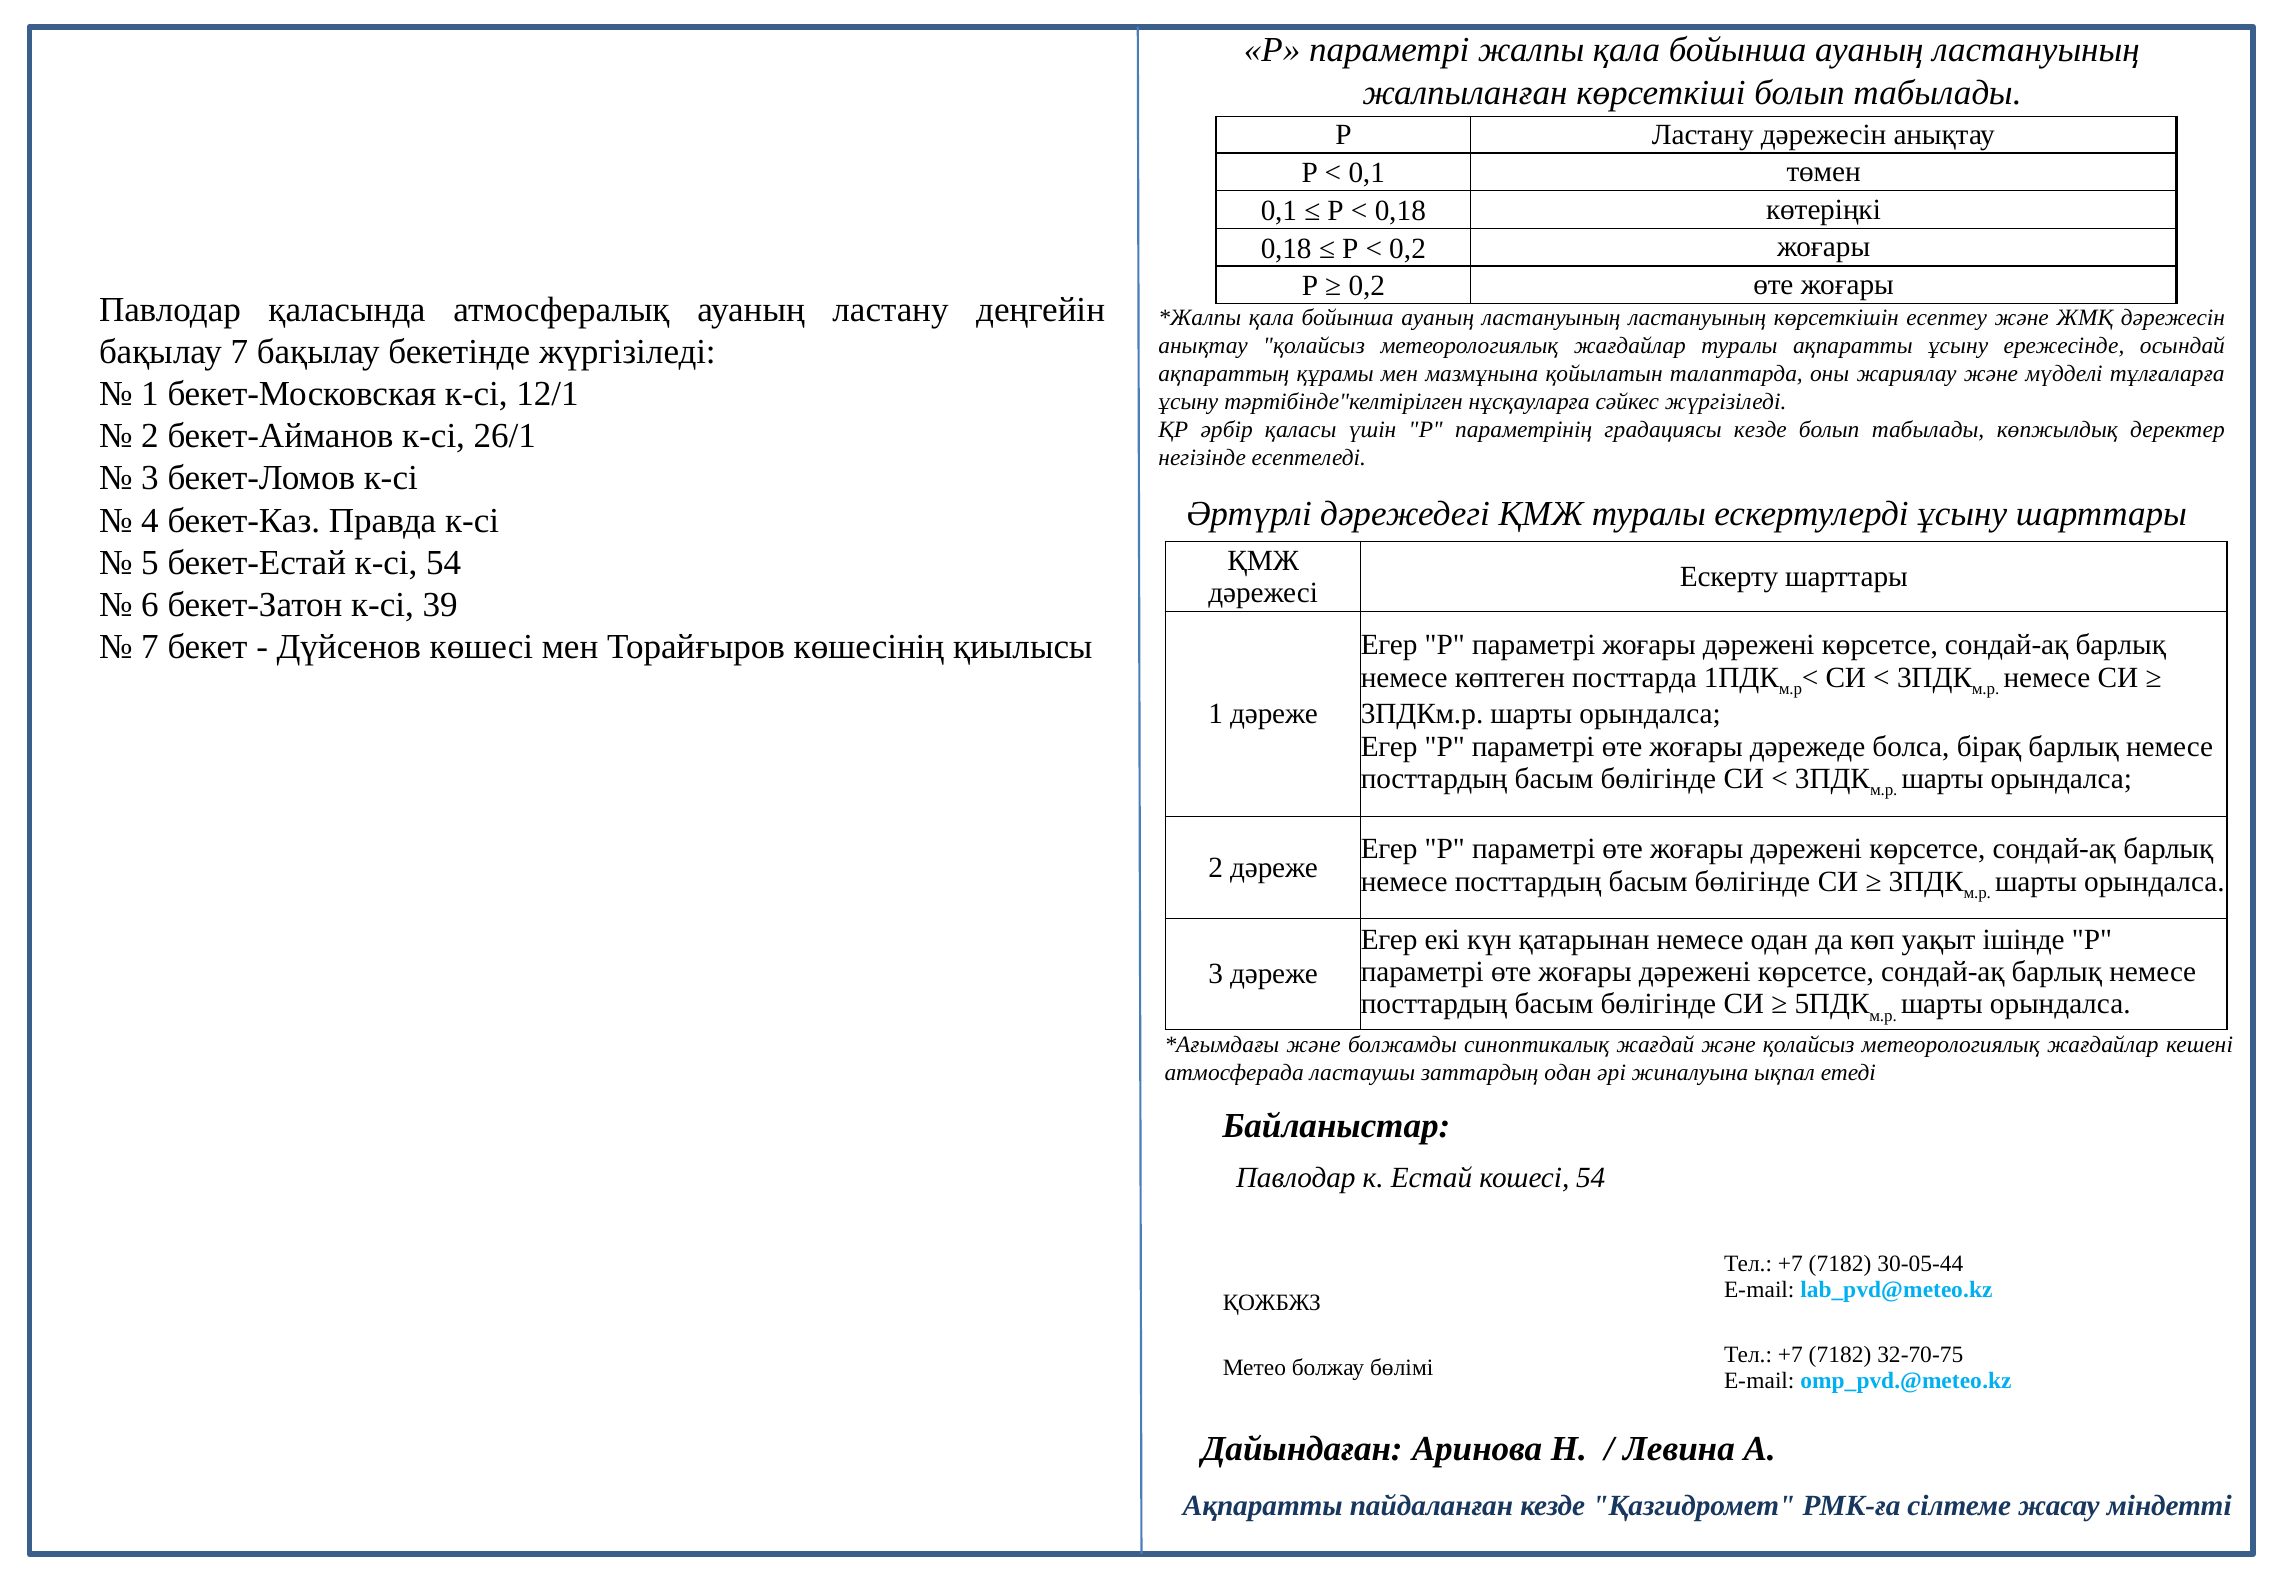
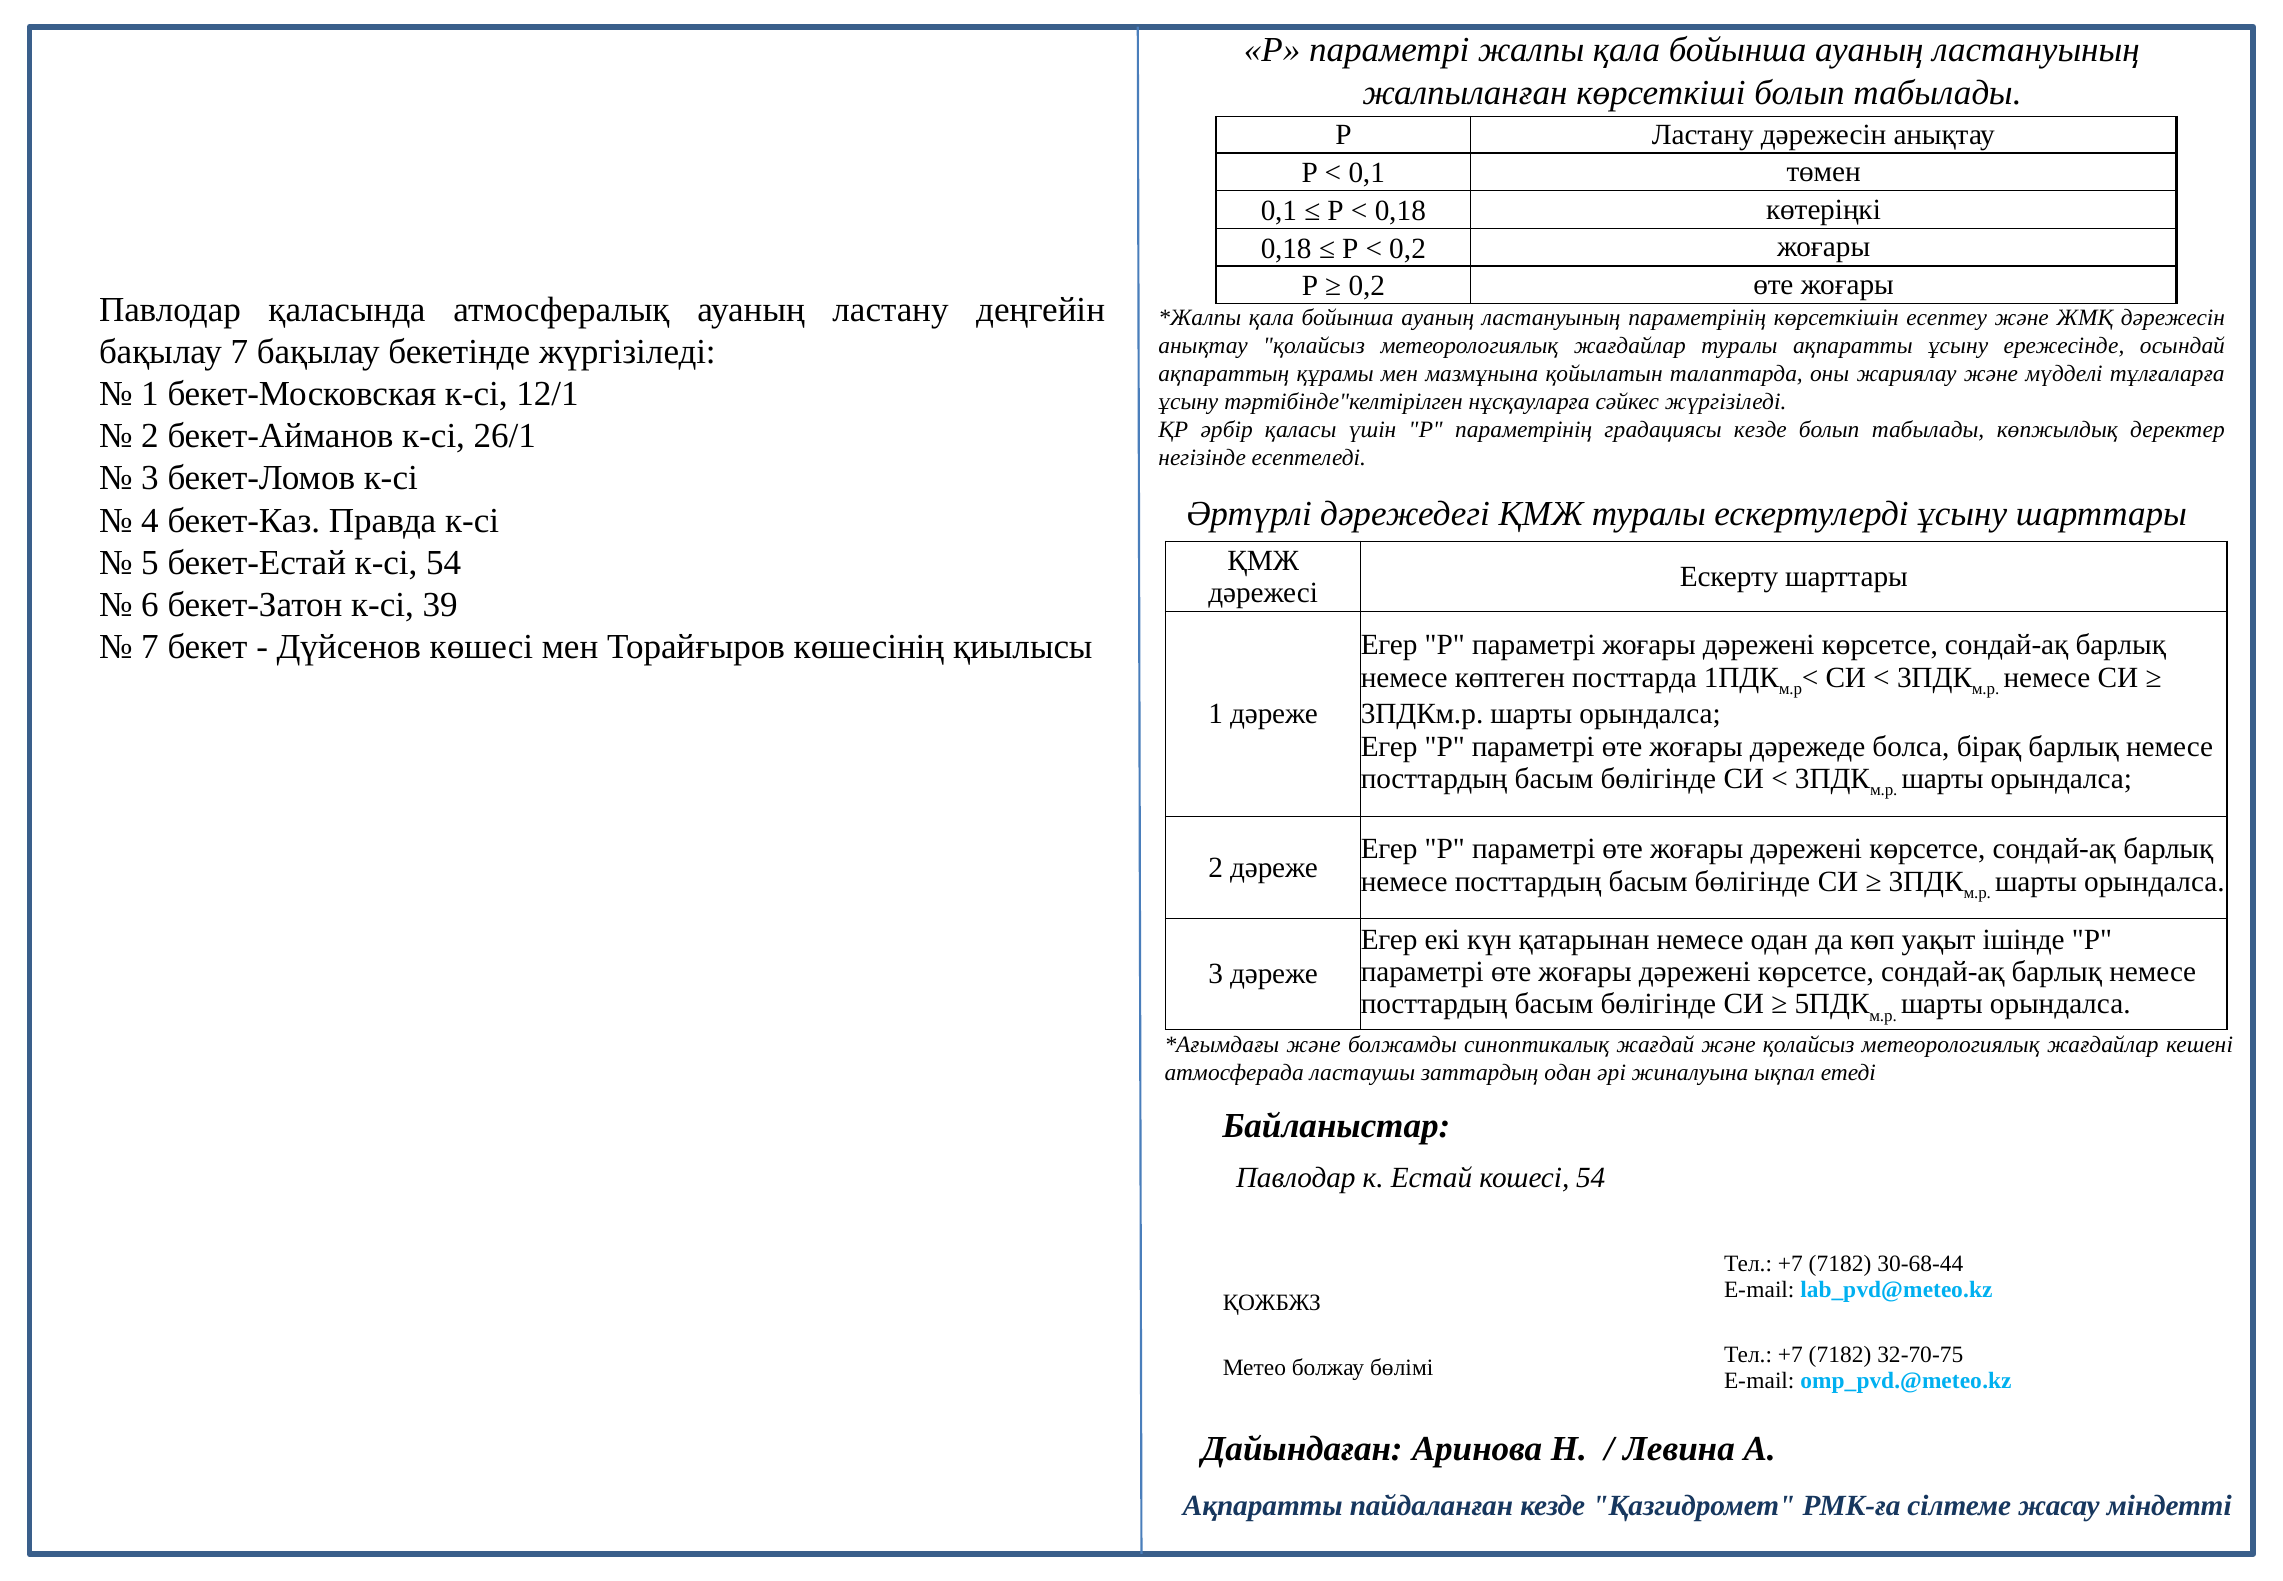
ластануының ластануының: ластануының -> параметрінің (1697, 318)
30-05-44: 30-05-44 -> 30-68-44 (1920, 1263)
